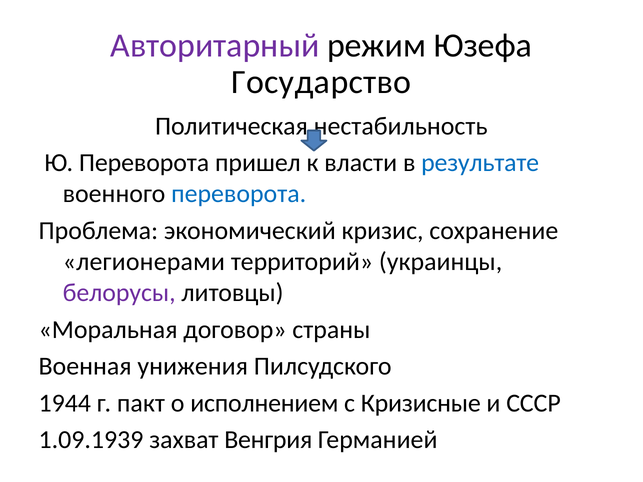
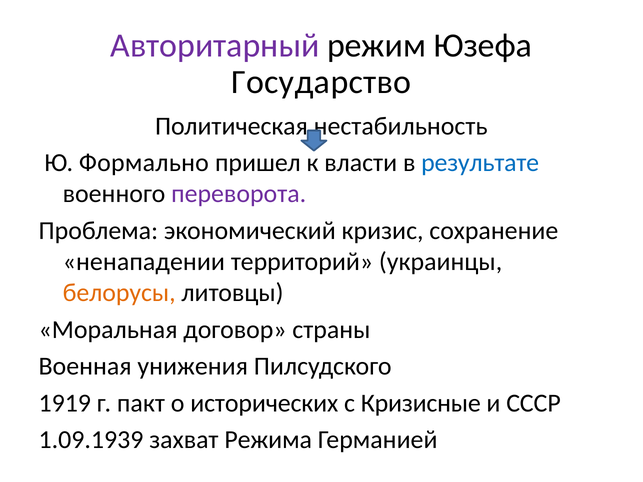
Ю Переворота: Переворота -> Формально (144, 163)
переворота colour: blue -> purple (239, 194)
легионерами: легионерами -> ненападении (144, 262)
белорусы colour: purple -> orange (119, 293)
1944: 1944 -> 1919 (65, 403)
исполнением: исполнением -> исторических (264, 403)
Венгрия: Венгрия -> Режима (268, 440)
